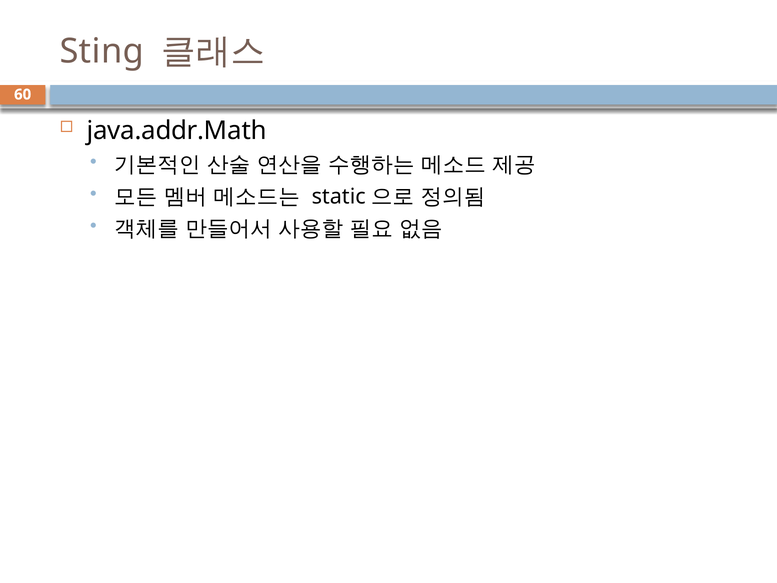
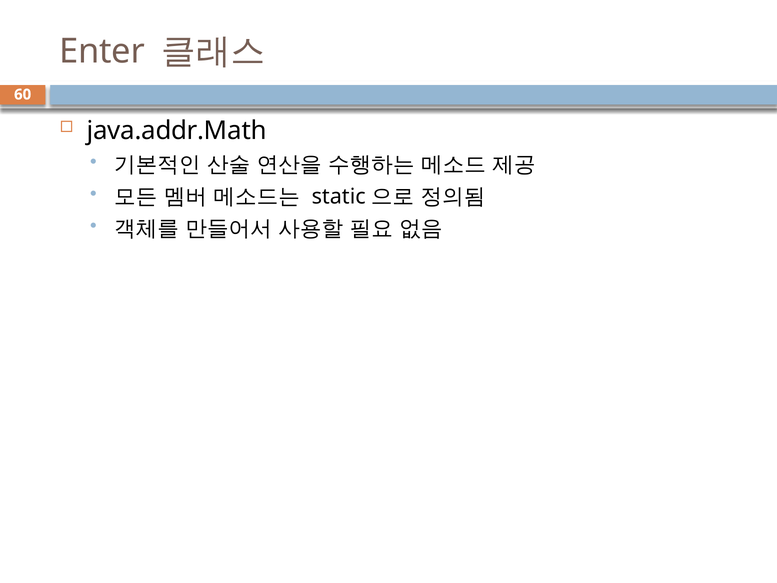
Sting: Sting -> Enter (102, 52)
